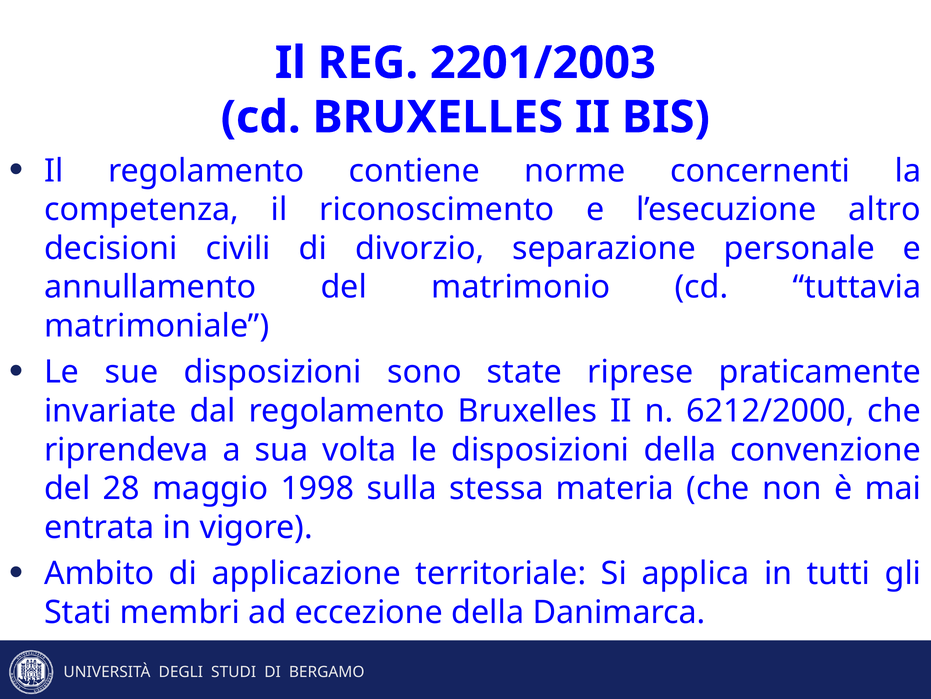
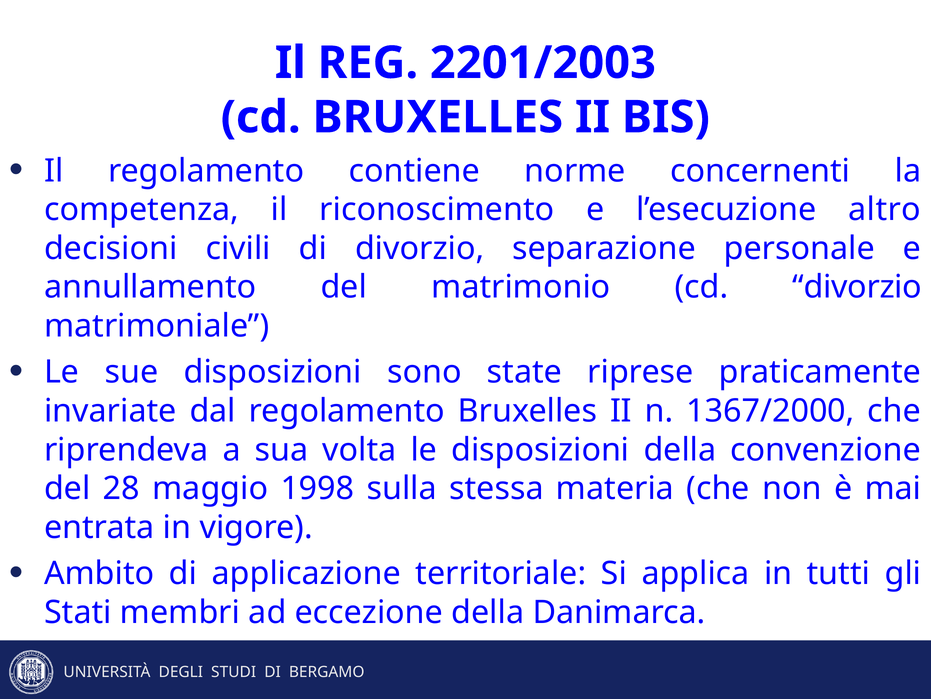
cd tuttavia: tuttavia -> divorzio (857, 287)
6212/2000: 6212/2000 -> 1367/2000 (770, 411)
